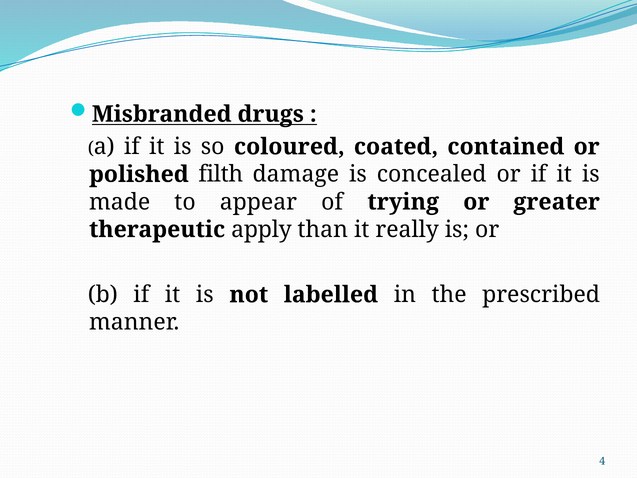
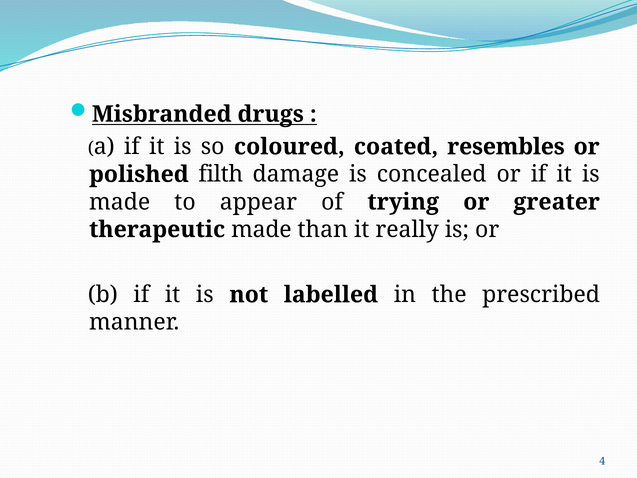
contained: contained -> resembles (506, 147)
therapeutic apply: apply -> made (261, 229)
